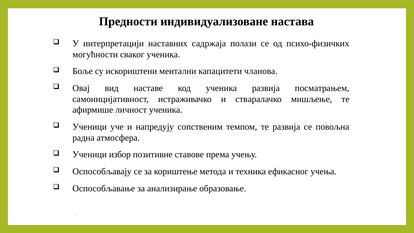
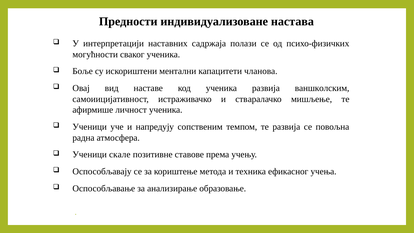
посматрањем: посматрањем -> ваншколским (322, 88)
избор: избор -> скале (120, 155)
